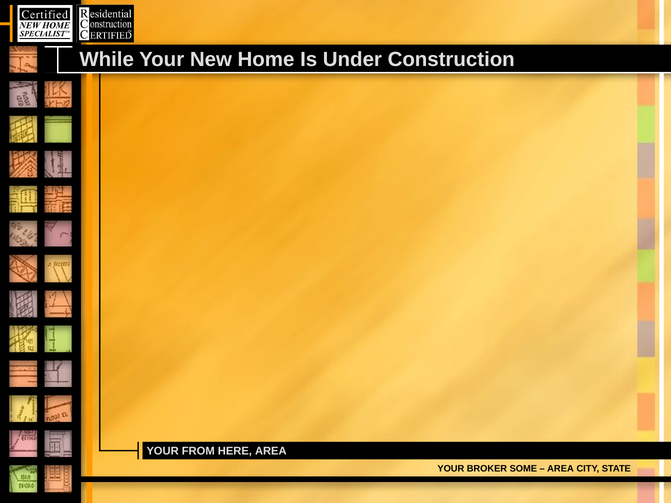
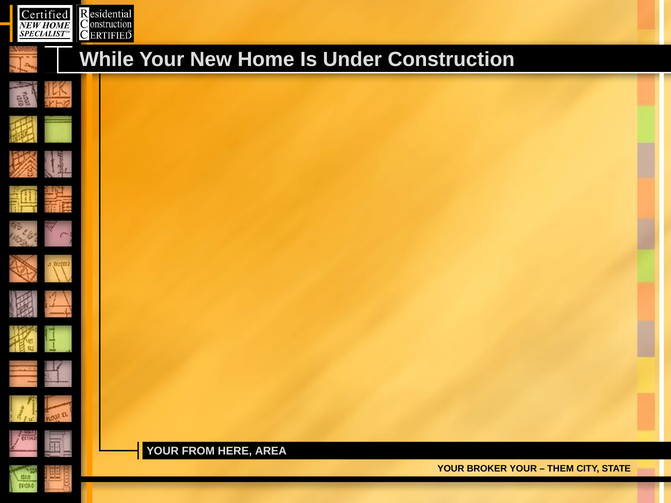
SOME: SOME -> YOUR (523, 469)
AREA: AREA -> THEM (561, 469)
